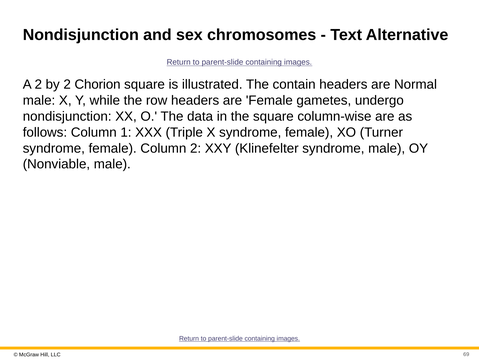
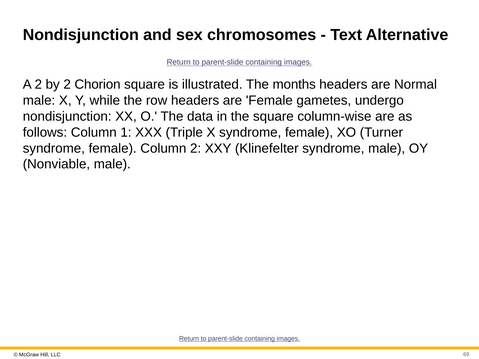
contain: contain -> months (294, 85)
